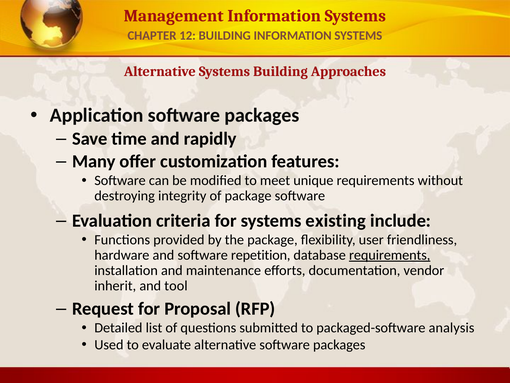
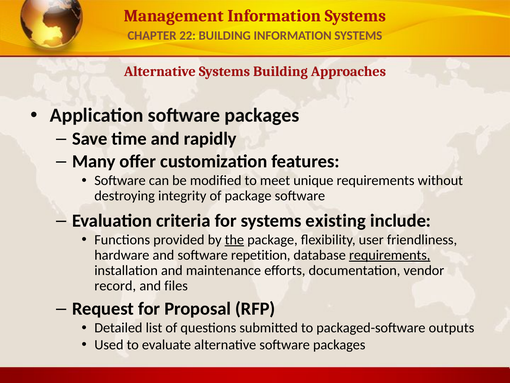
12: 12 -> 22 (188, 35)
the underline: none -> present (234, 239)
inherit: inherit -> record (115, 285)
tool: tool -> files (176, 285)
analysis: analysis -> outputs (452, 328)
